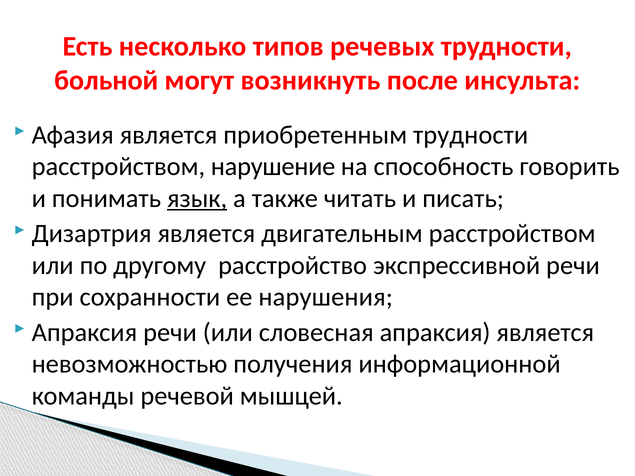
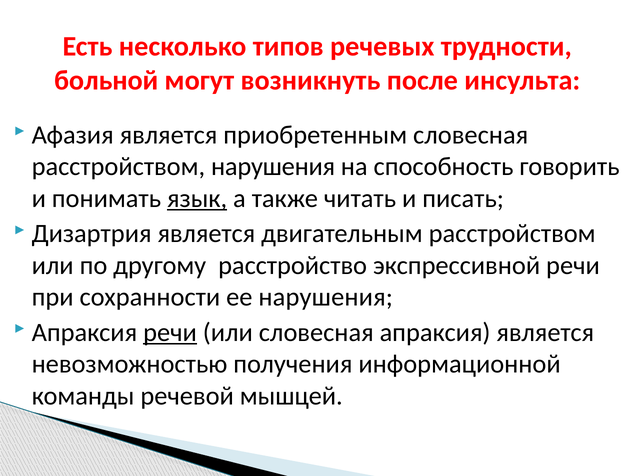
приобретенным трудности: трудности -> словесная (471, 135)
расстройством нарушение: нарушение -> нарушения (273, 167)
речи underline: none -> present (170, 332)
